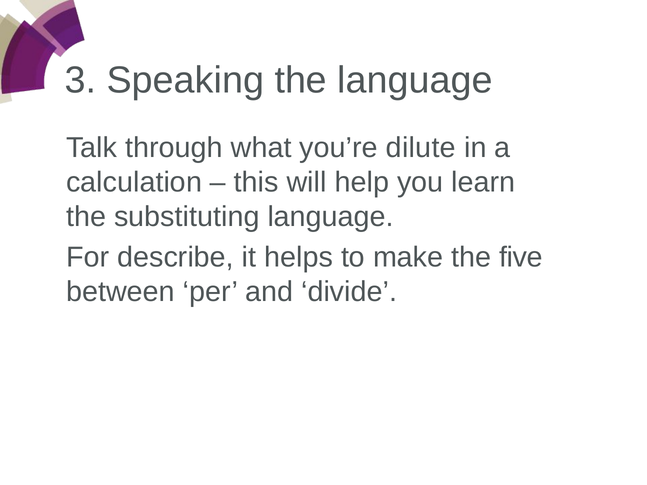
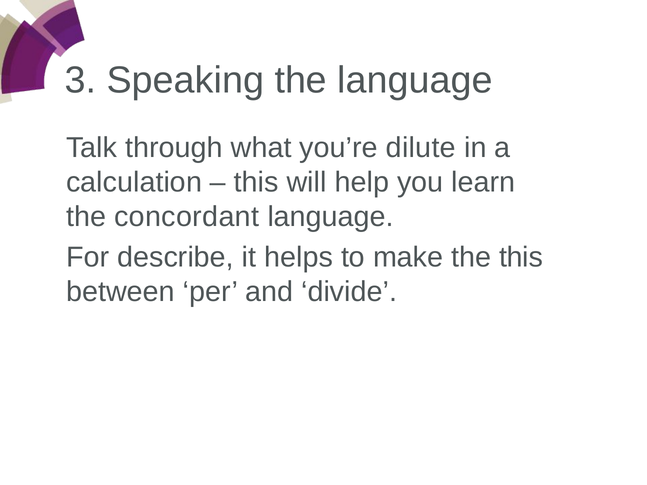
substituting: substituting -> concordant (187, 217)
the five: five -> this (521, 257)
